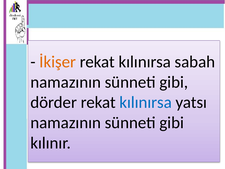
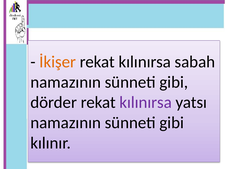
kılınırsa colour: blue -> purple (146, 102)
